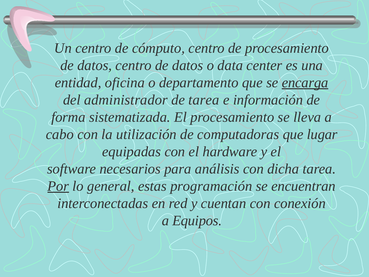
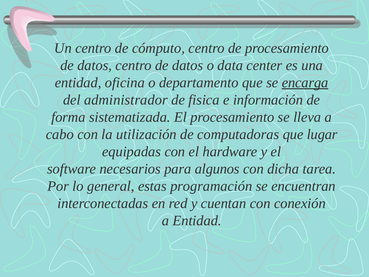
de tarea: tarea -> fisica (204, 100)
análisis: análisis -> algunos (217, 169)
Por underline: present -> none (58, 186)
a Equipos: Equipos -> Entidad (197, 220)
